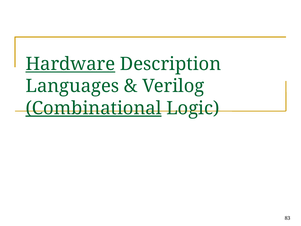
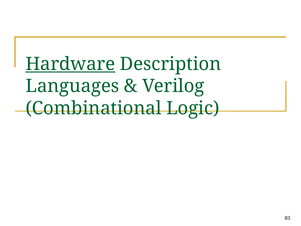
Combinational underline: present -> none (94, 108)
